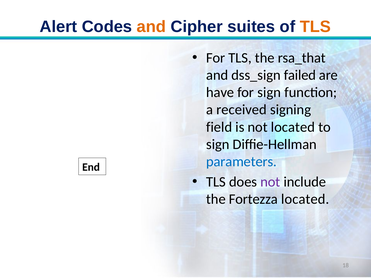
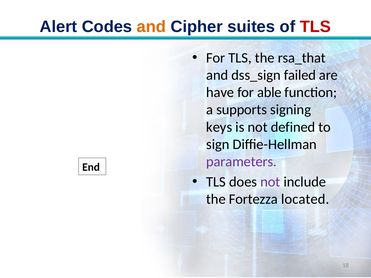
TLS colour: orange -> red (315, 27)
for sign: sign -> able (269, 93)
received: received -> supports (242, 110)
field: field -> keys (219, 127)
not located: located -> defined (293, 127)
parameters colour: blue -> purple (241, 162)
